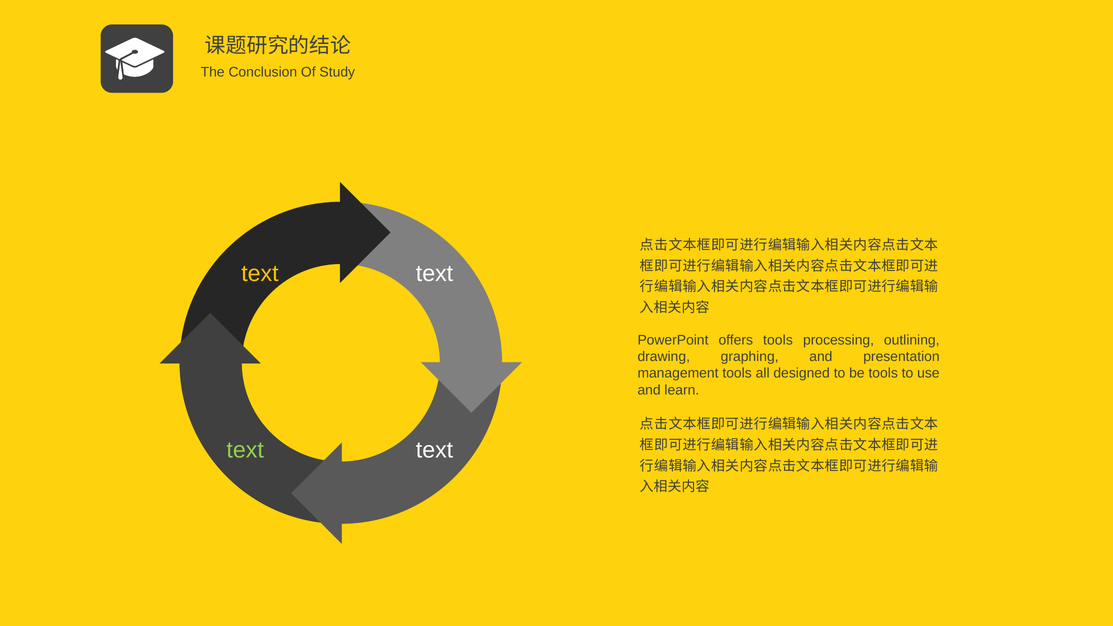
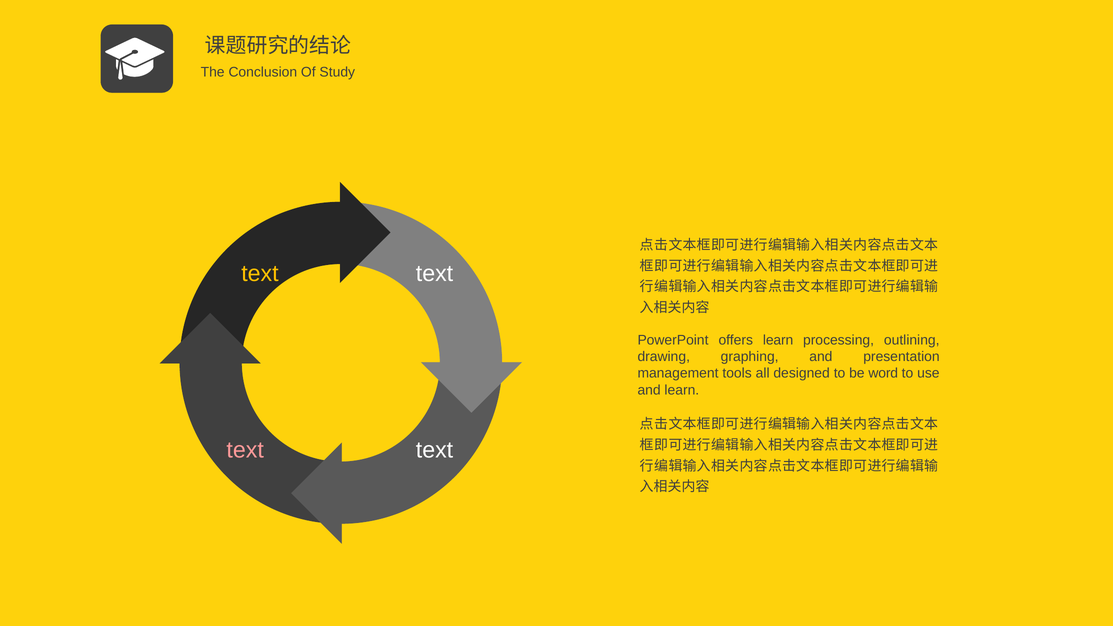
offers tools: tools -> learn (778, 340)
be tools: tools -> word (883, 373)
text colour: light green -> pink (245, 450)
